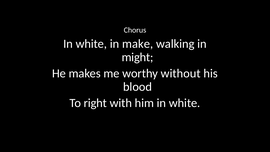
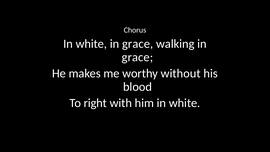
white in make: make -> grace (138, 44)
might: might -> grace (137, 57)
